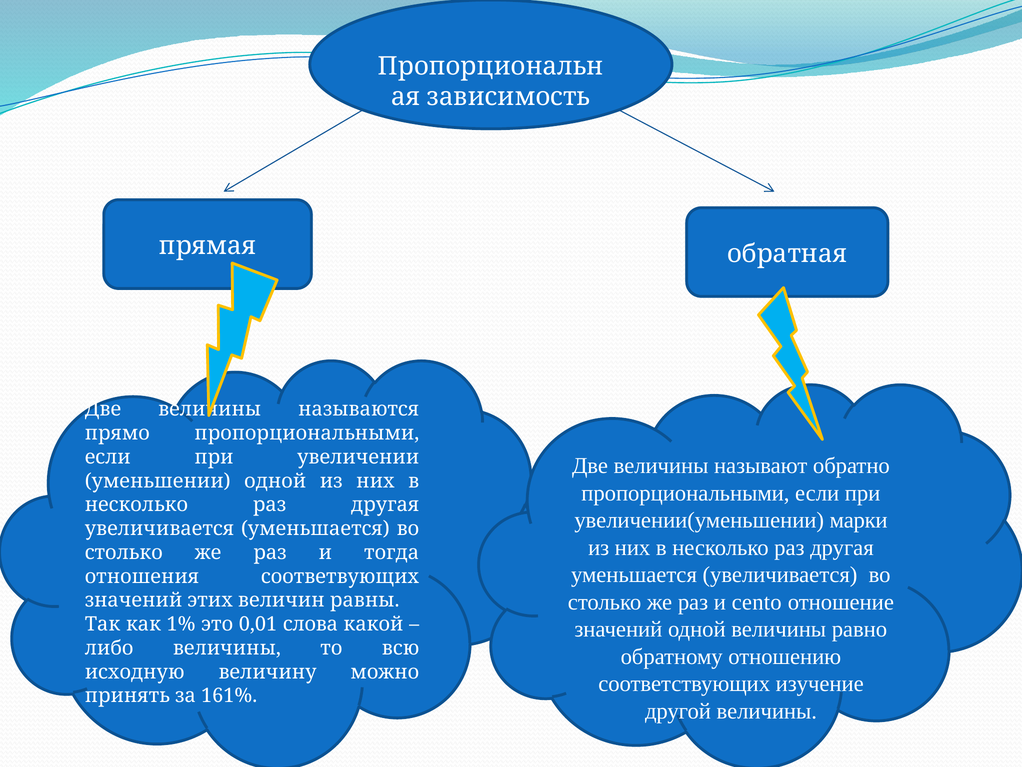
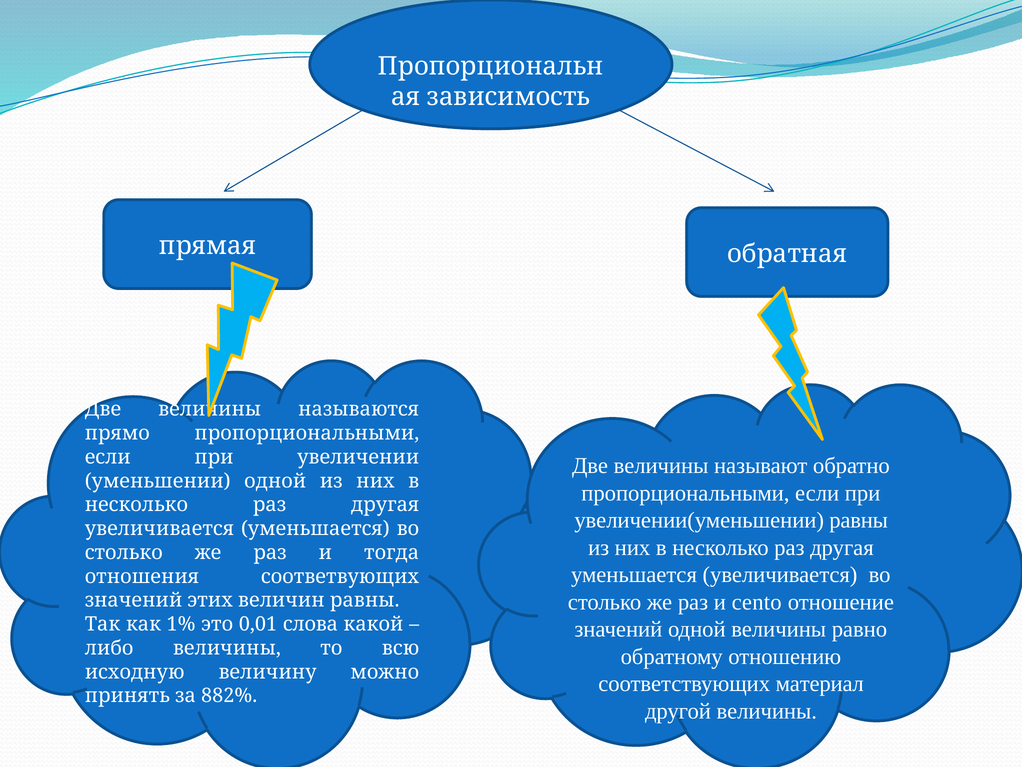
увеличении(уменьшении марки: марки -> равны (859, 520)
изучение: изучение -> материал (820, 683)
161%: 161% -> 882% (229, 695)
